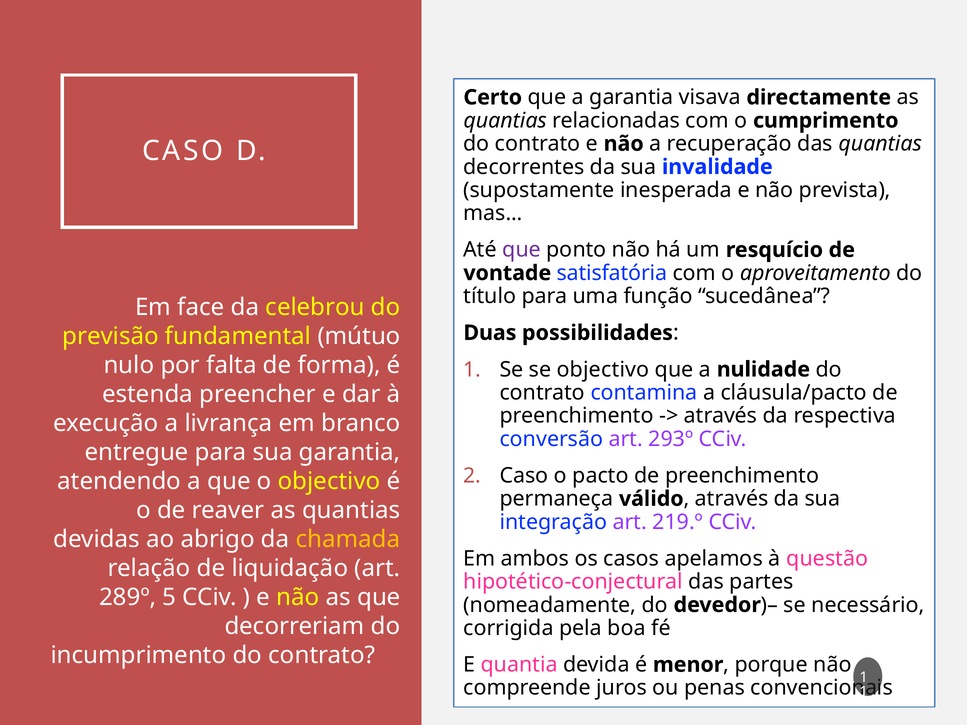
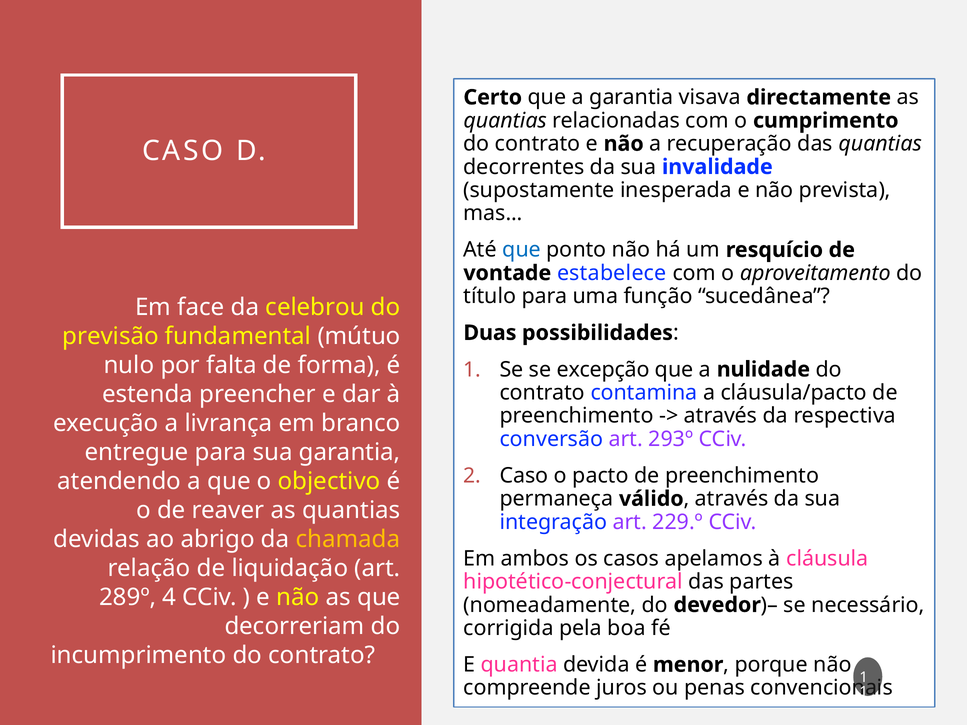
que colour: purple -> blue (522, 250)
satisfatória: satisfatória -> estabelece (612, 273)
se objectivo: objectivo -> excepção (603, 370)
219.º: 219.º -> 229.º (678, 522)
questão: questão -> cláusula (827, 559)
5: 5 -> 4 (169, 598)
